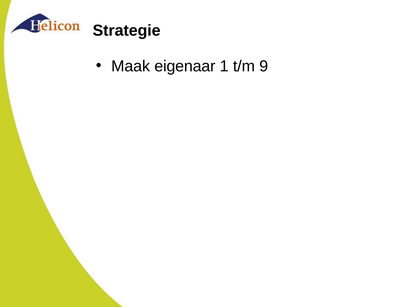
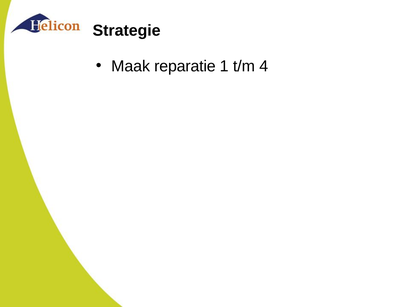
eigenaar: eigenaar -> reparatie (185, 66)
9: 9 -> 4 (264, 66)
